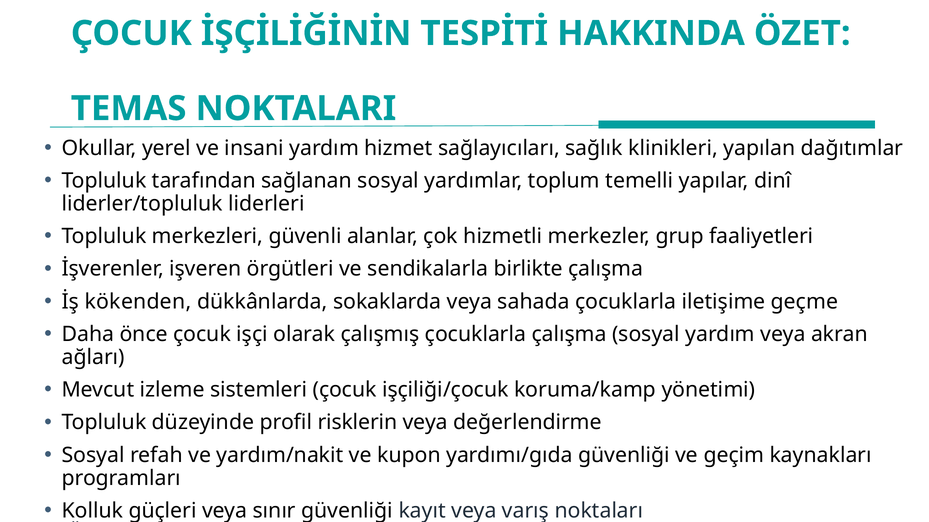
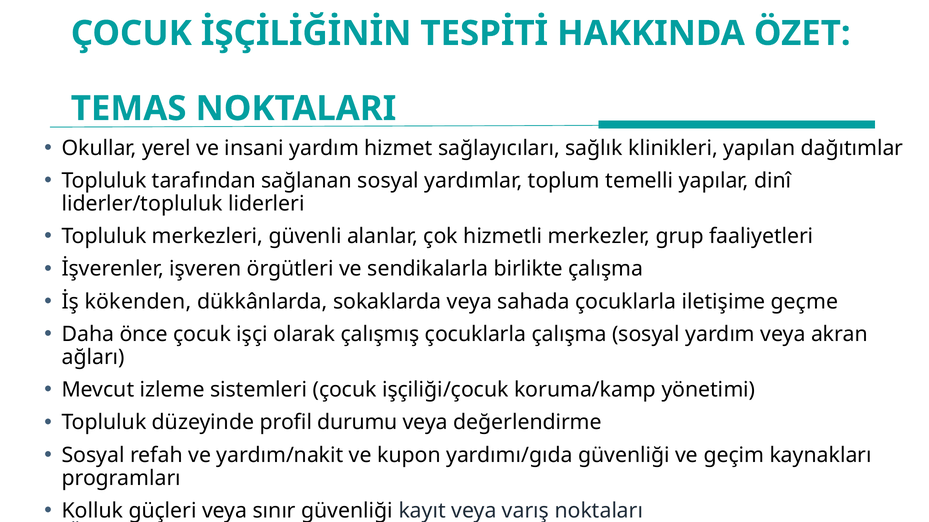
risklerin: risklerin -> durumu (358, 423)
